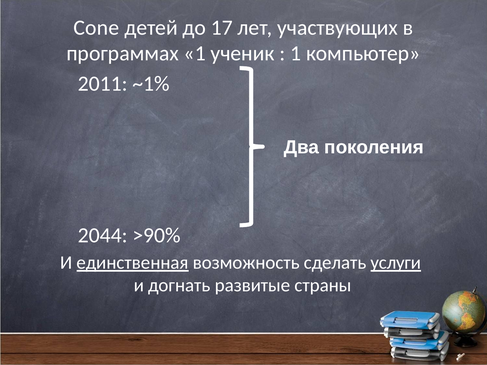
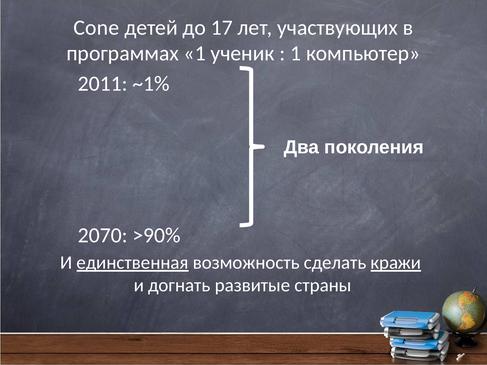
2044: 2044 -> 2070 (103, 236)
услуги: услуги -> кражи (396, 263)
